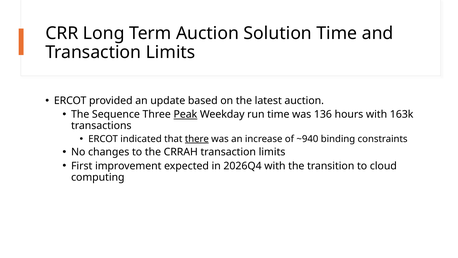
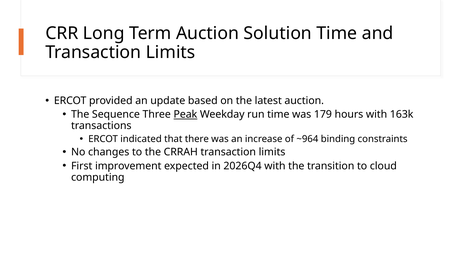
136: 136 -> 179 (323, 114)
there underline: present -> none (197, 139)
~940: ~940 -> ~964 (307, 139)
